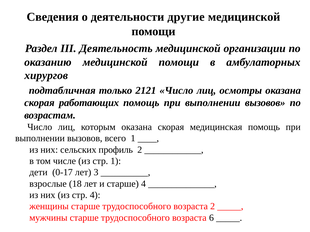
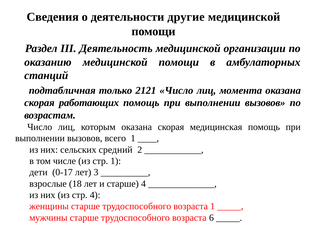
хирургов: хирургов -> станций (46, 76)
осмотры: осмотры -> момента (241, 91)
профиль: профиль -> средний (116, 150)
возраста 2: 2 -> 1 (213, 207)
